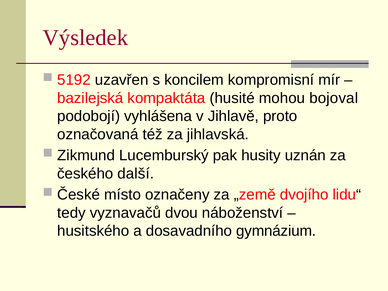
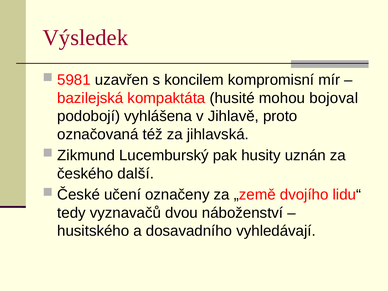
5192: 5192 -> 5981 (74, 80)
místo: místo -> učení (123, 195)
gymnázium: gymnázium -> vyhledávají (276, 231)
